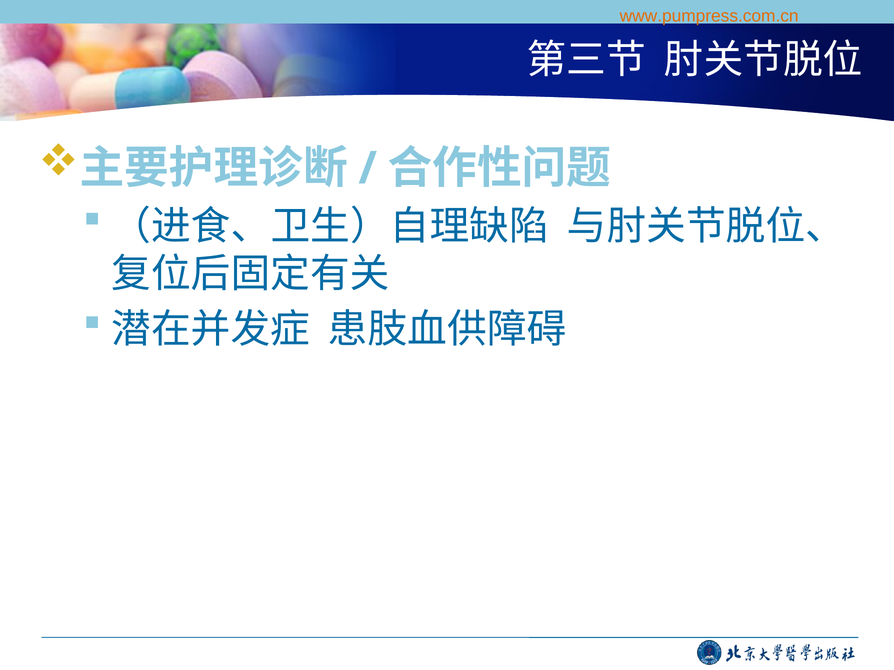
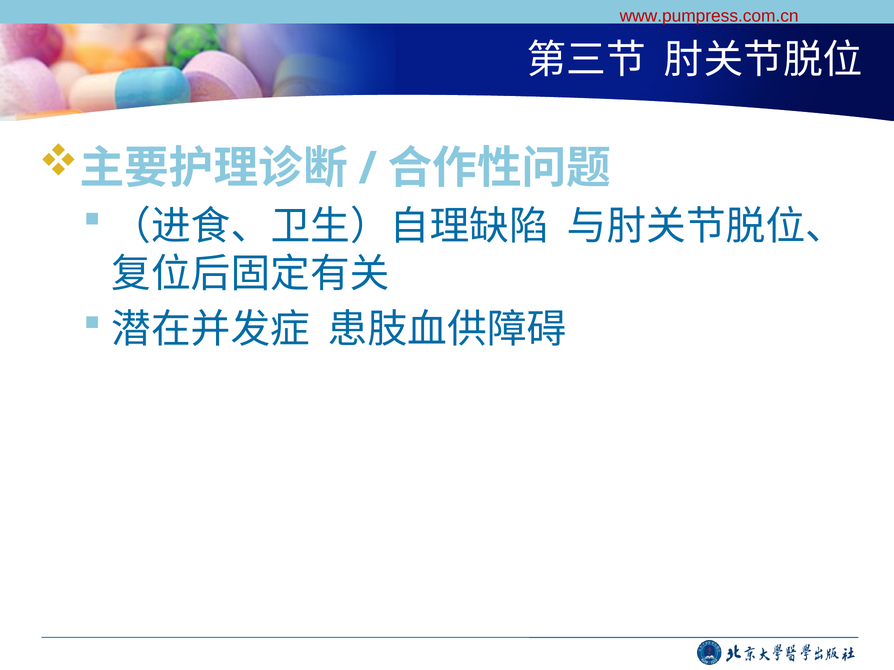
www.pumpress.com.cn colour: orange -> red (709, 16)
